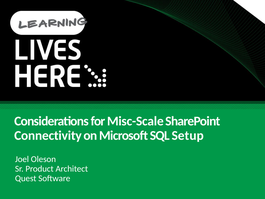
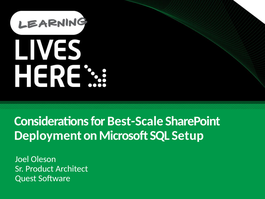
Misc-Scale: Misc-Scale -> Best-Scale (135, 121)
Connectivity: Connectivity -> Deployment (48, 135)
